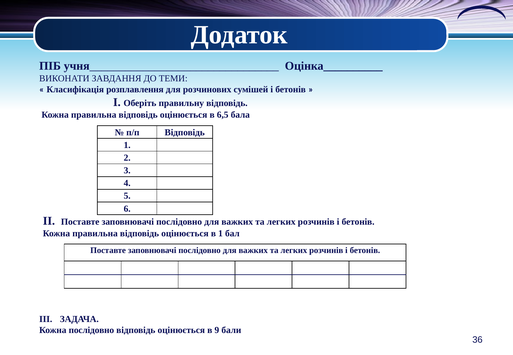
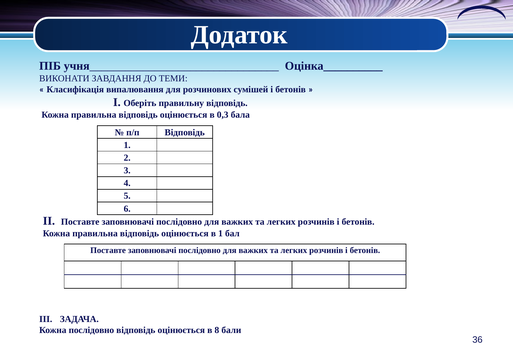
розплавлення: розплавлення -> випалювання (135, 90)
6,5: 6,5 -> 0,3 (223, 115)
9: 9 -> 8 (217, 330)
